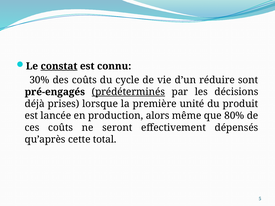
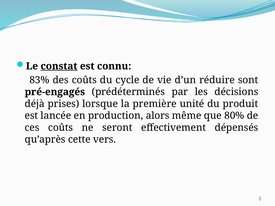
30%: 30% -> 83% (39, 80)
prédéterminés underline: present -> none (128, 92)
total: total -> vers (105, 140)
